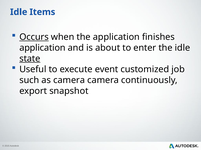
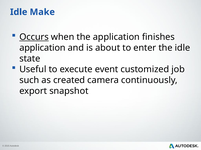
Items: Items -> Make (42, 12)
state underline: present -> none (30, 59)
as camera: camera -> created (69, 81)
